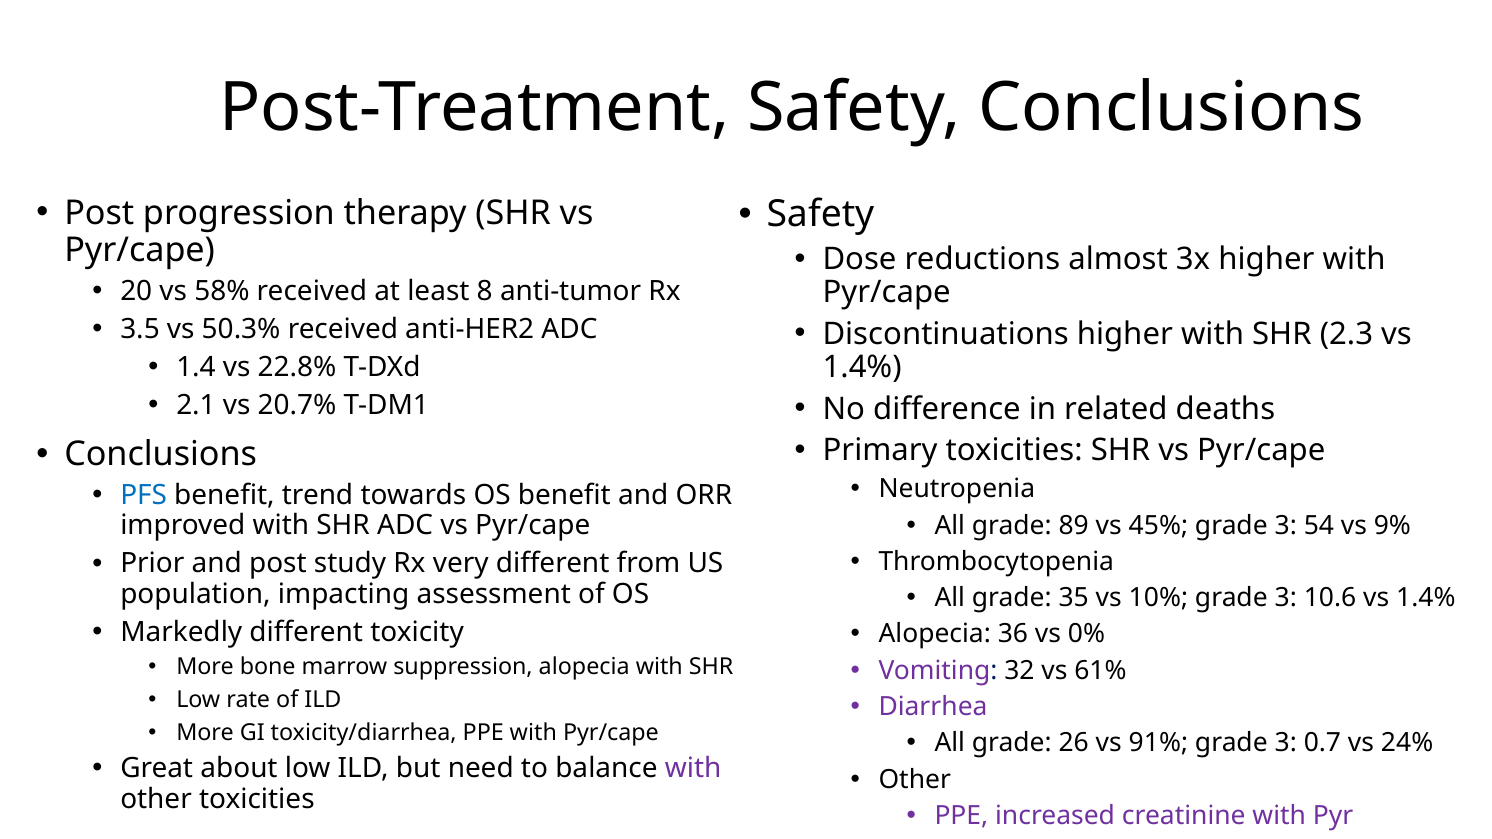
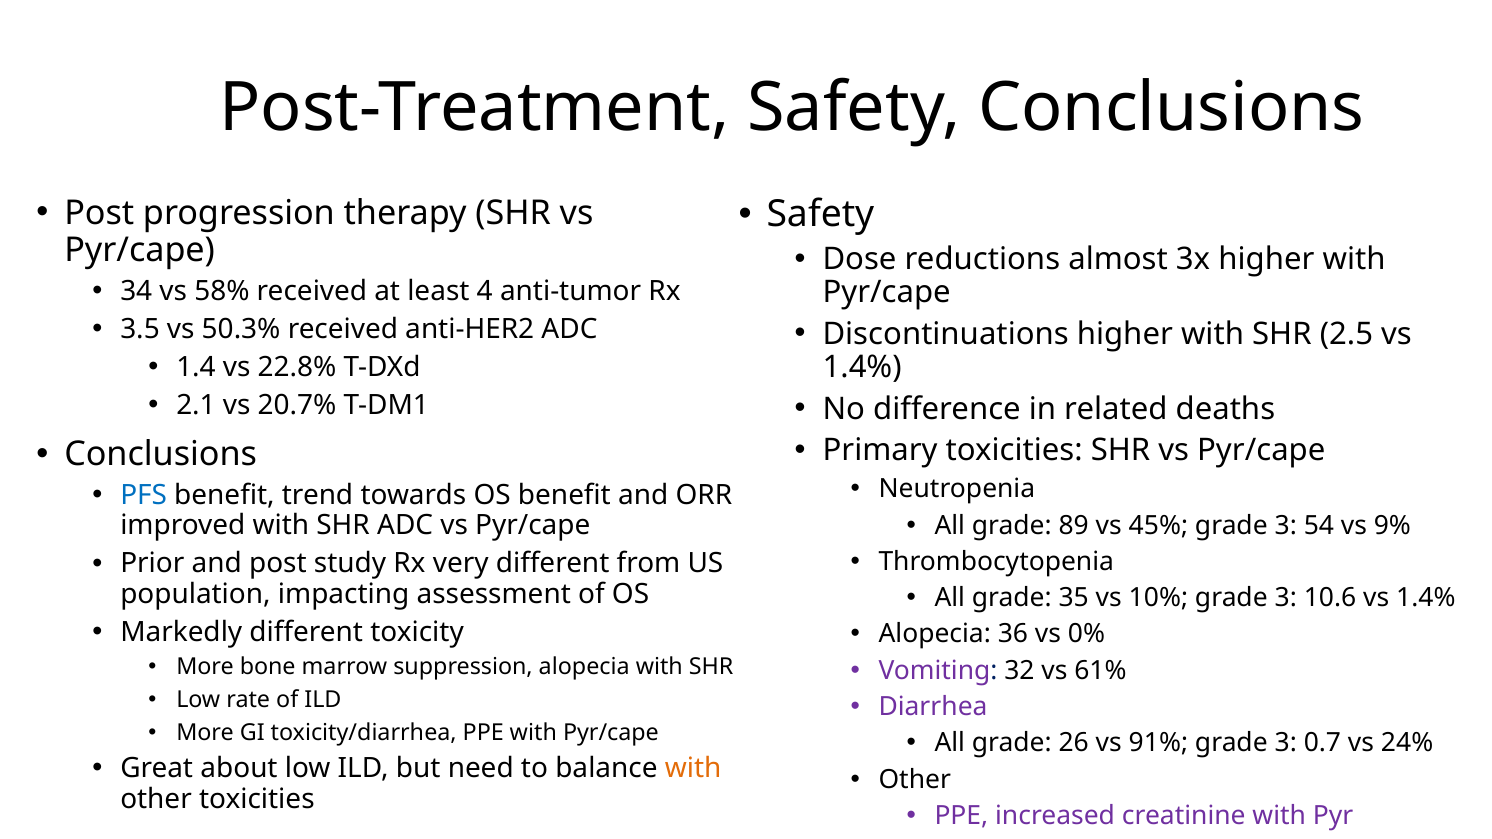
20: 20 -> 34 (136, 291)
8: 8 -> 4 (485, 291)
2.3: 2.3 -> 2.5 (1346, 334)
with colour: purple -> orange (693, 769)
